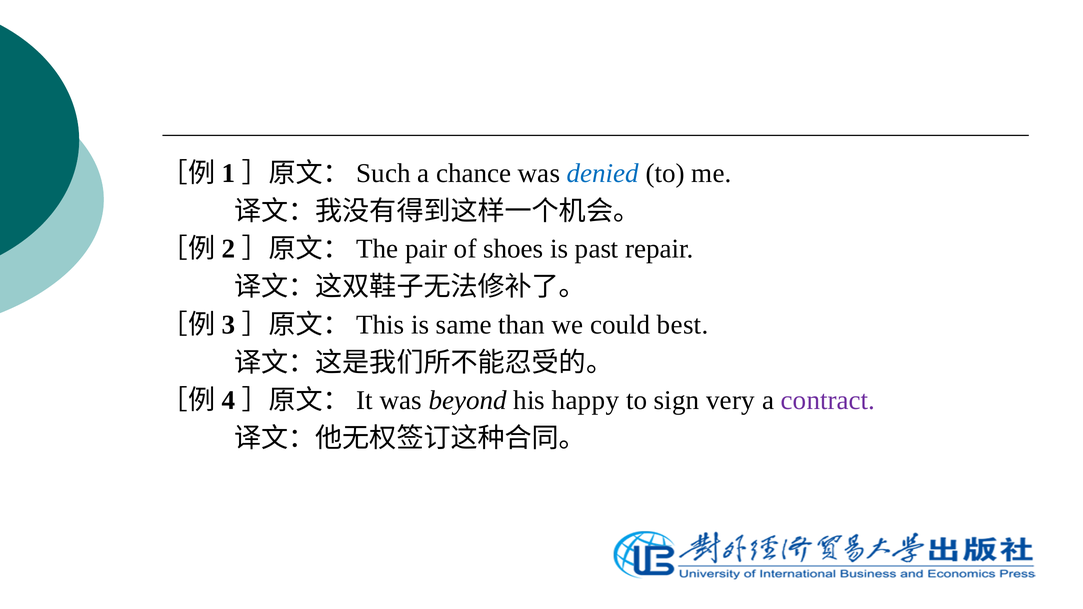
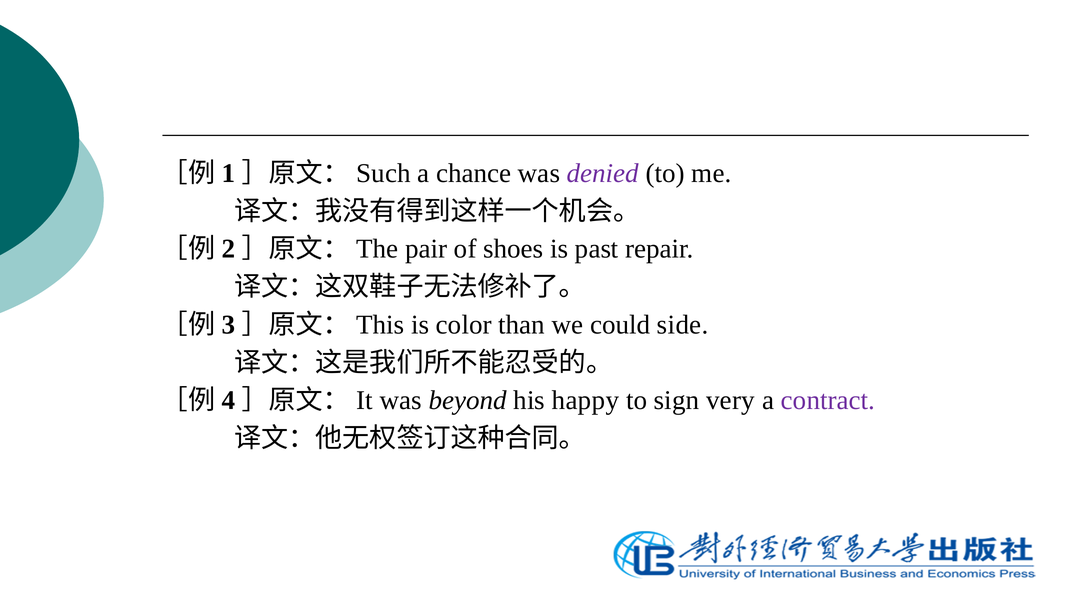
denied colour: blue -> purple (603, 173)
same: same -> color (464, 325)
best: best -> side (683, 325)
